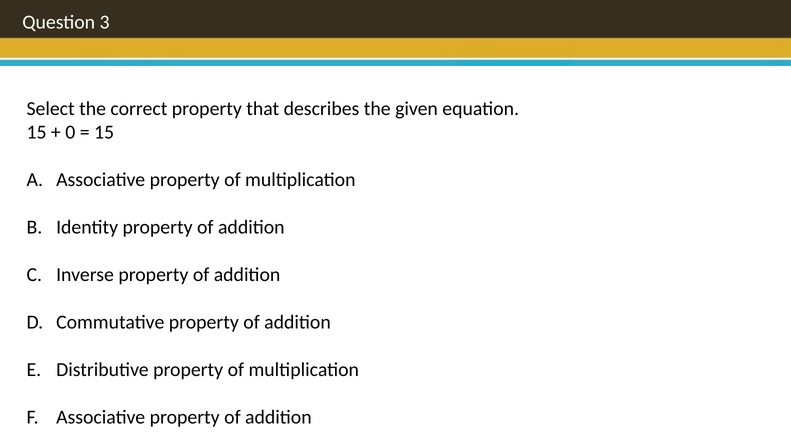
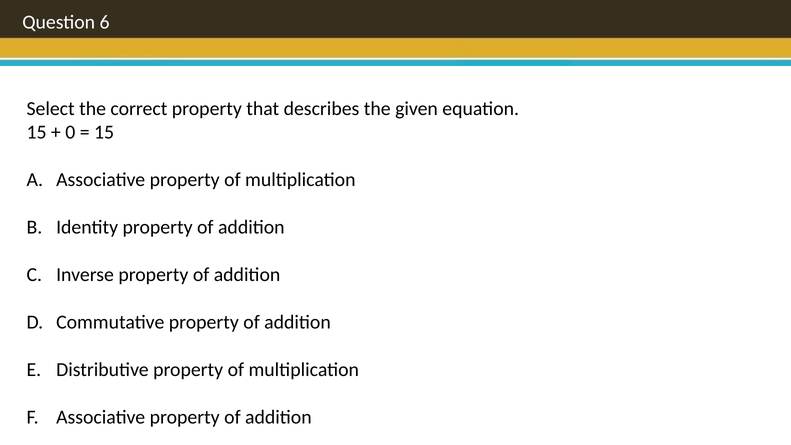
3: 3 -> 6 (105, 22)
